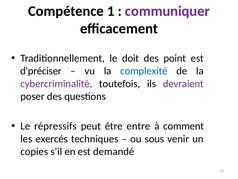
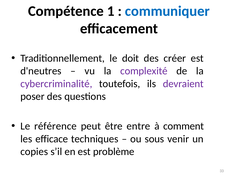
communiquer colour: purple -> blue (167, 11)
point: point -> créer (175, 58)
d'préciser: d'préciser -> d'neutres (41, 71)
complexité colour: blue -> purple (144, 71)
répressifs: répressifs -> référence (55, 126)
exercés: exercés -> efficace (52, 138)
demandé: demandé -> problème (114, 151)
